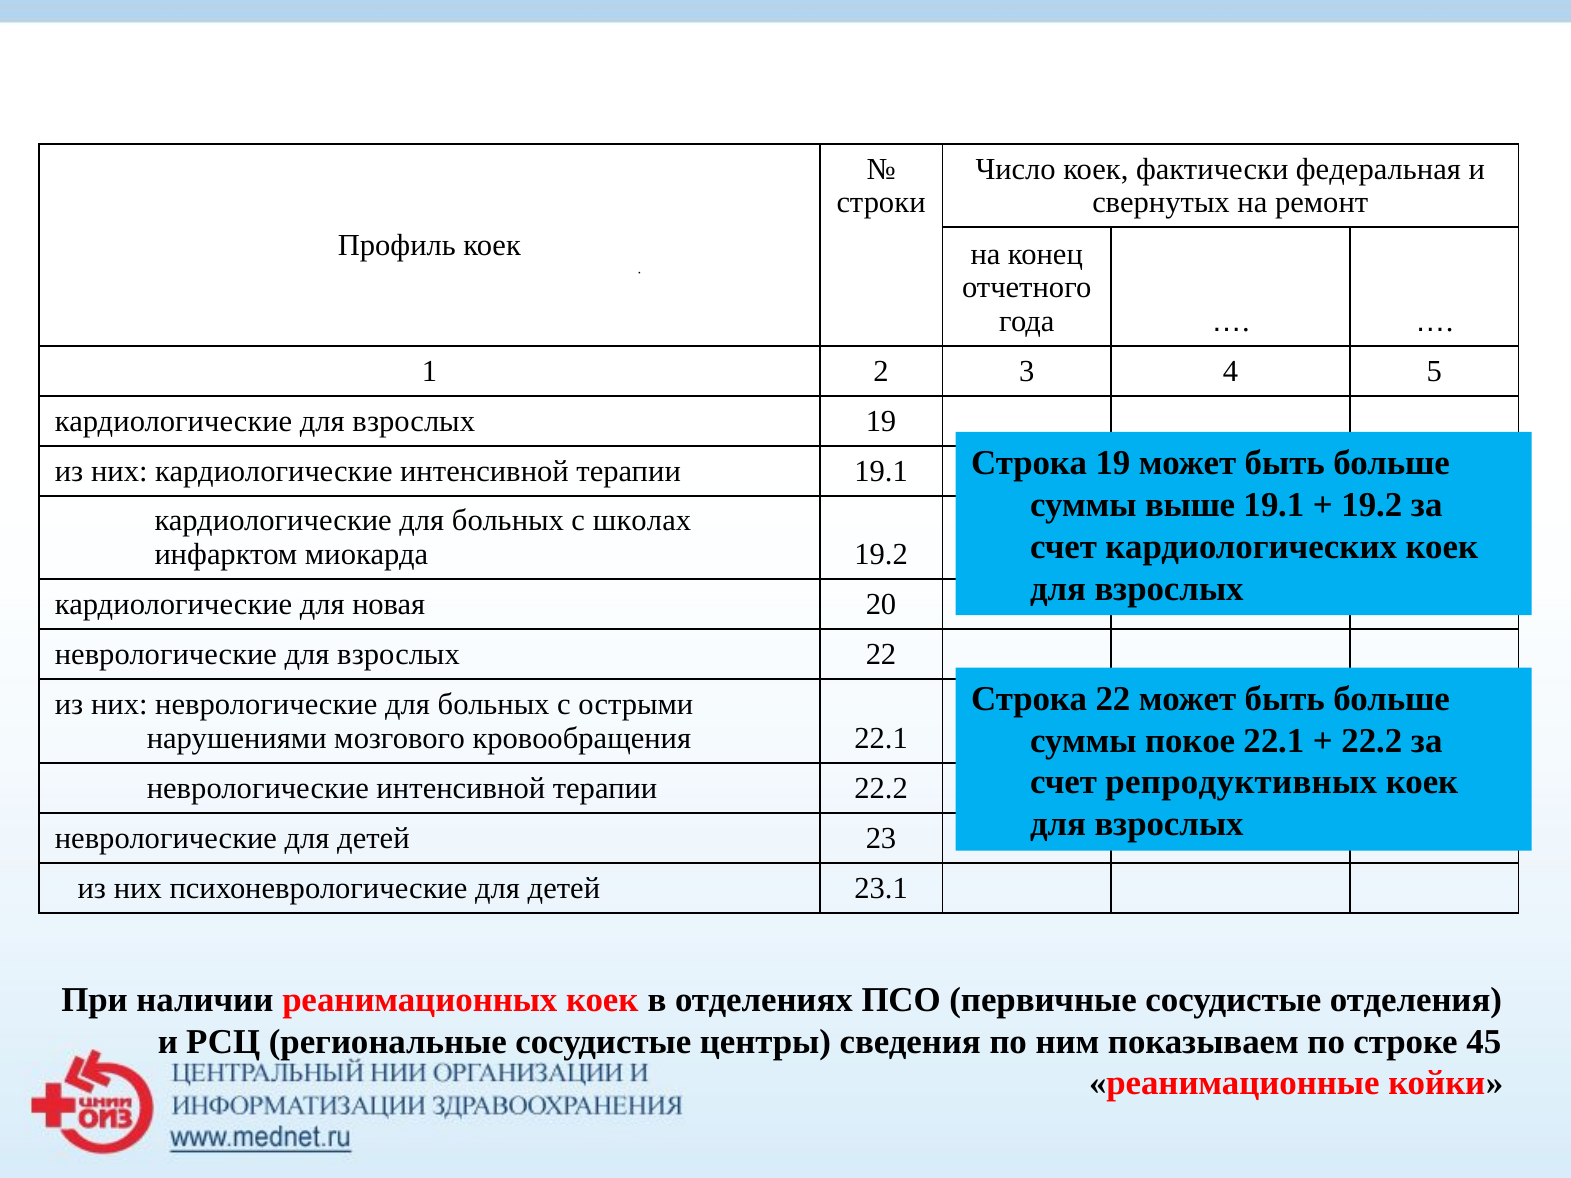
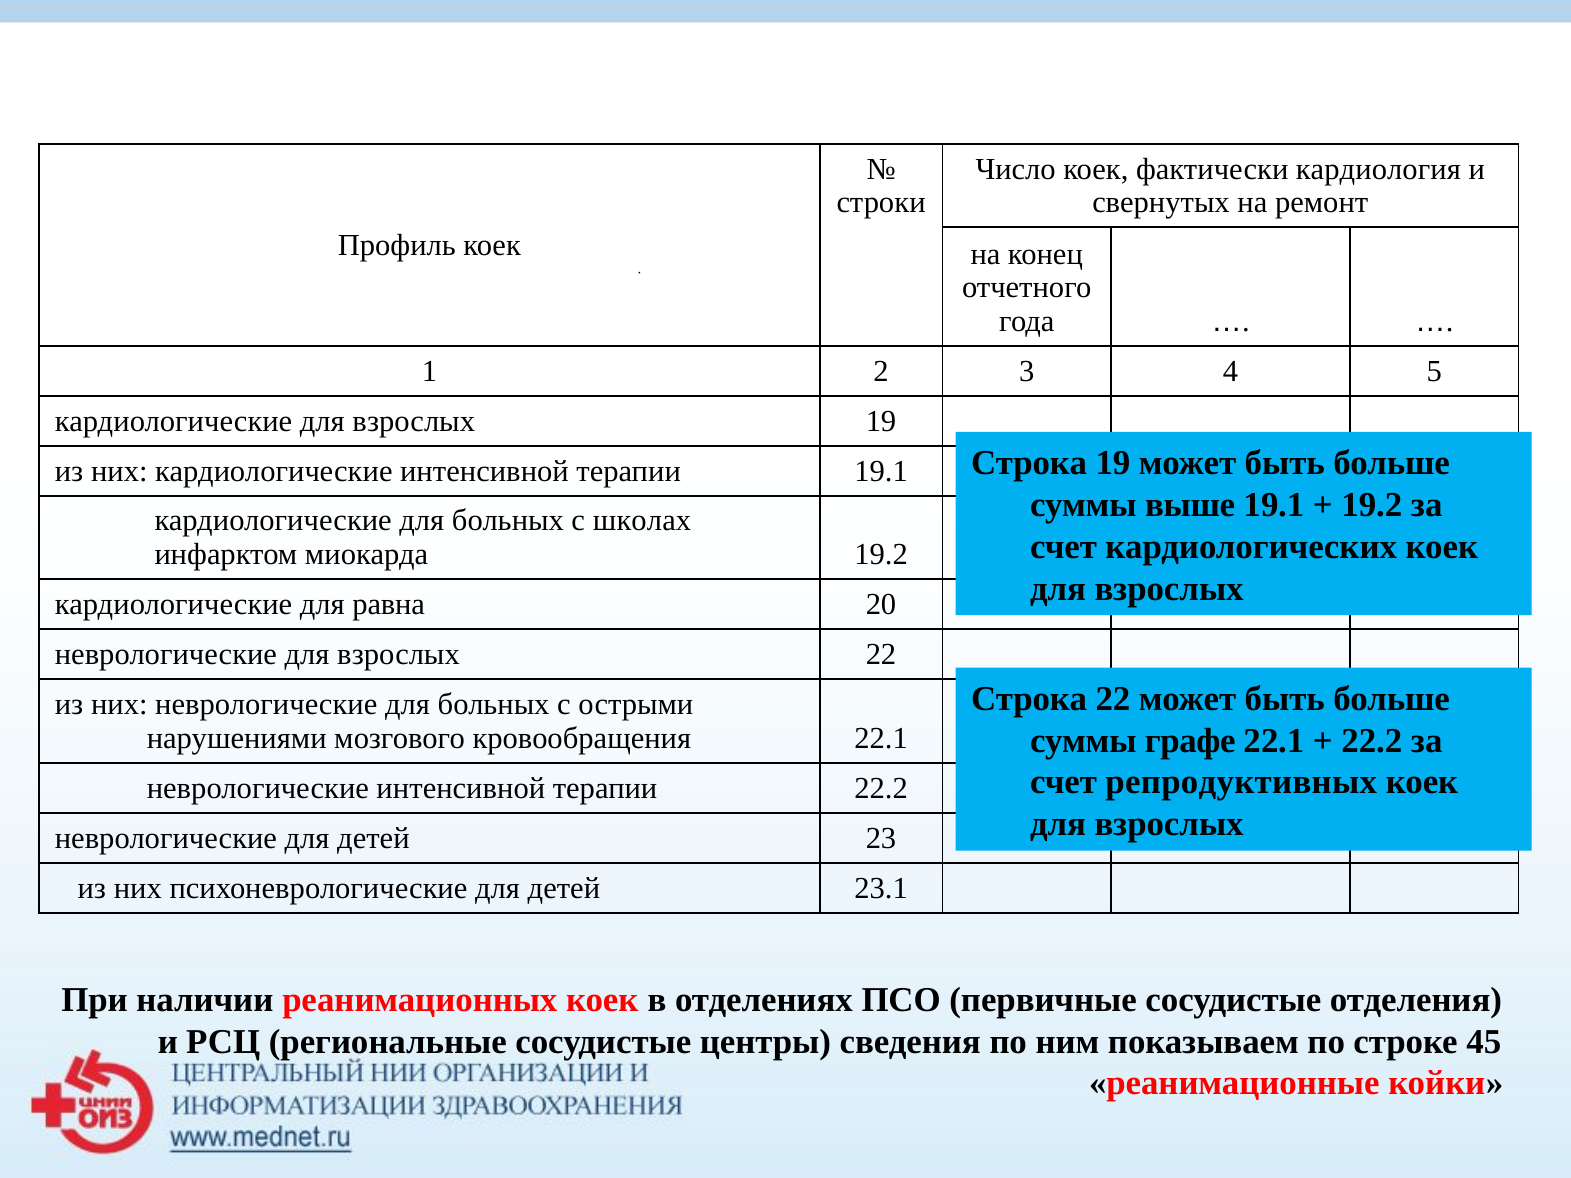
федеральная: федеральная -> кардиология (1378, 169)
новая: новая -> равна (389, 605)
покое: покое -> графе (1190, 741)
